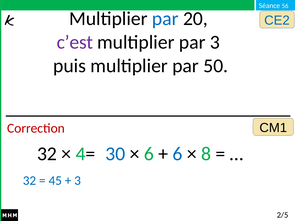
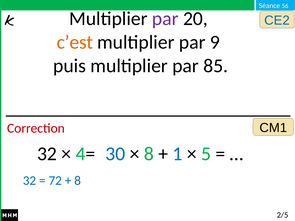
par colour: blue -> purple (165, 19)
c’est colour: purple -> orange (75, 42)
par 3: 3 -> 9 (215, 42)
50: 50 -> 85 (216, 66)
6: 6 -> 8 (149, 154)
6: 6 -> 1 (178, 154)
8: 8 -> 5 (206, 154)
45: 45 -> 72 (55, 181)
3: 3 -> 8 (78, 181)
